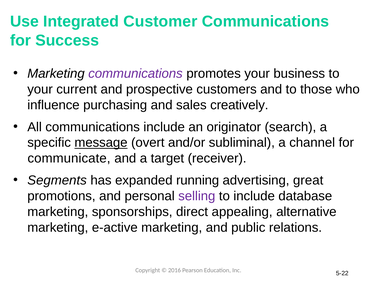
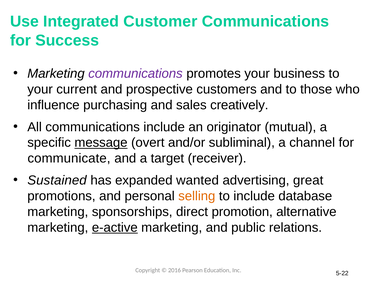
search: search -> mutual (290, 127)
Segments: Segments -> Sustained (57, 180)
running: running -> wanted (198, 180)
selling colour: purple -> orange (197, 196)
appealing: appealing -> promotion (242, 212)
e-active underline: none -> present (115, 227)
